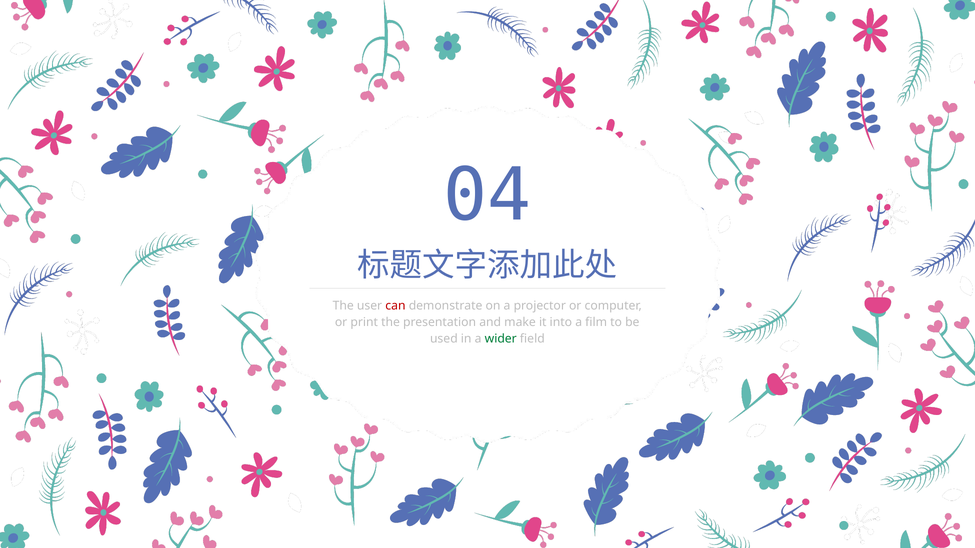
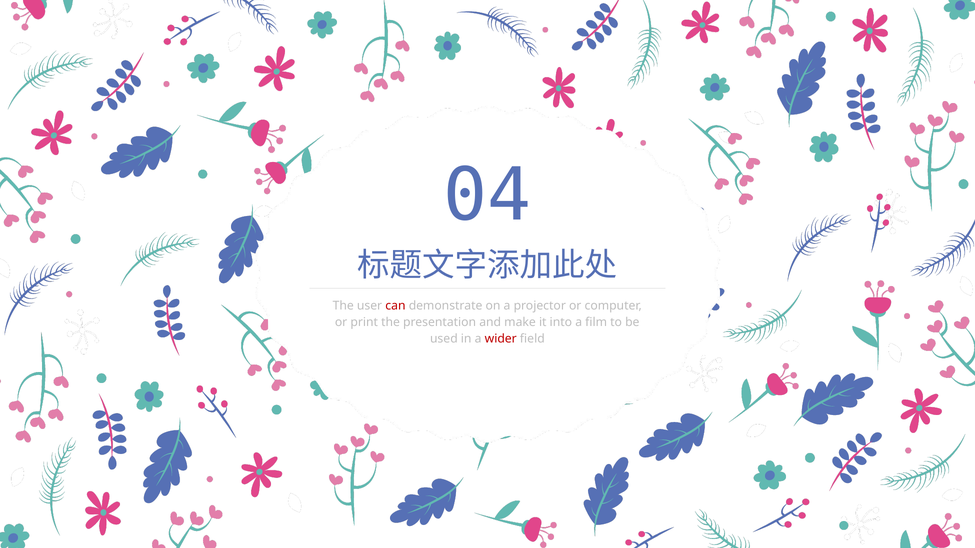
wider colour: green -> red (501, 339)
